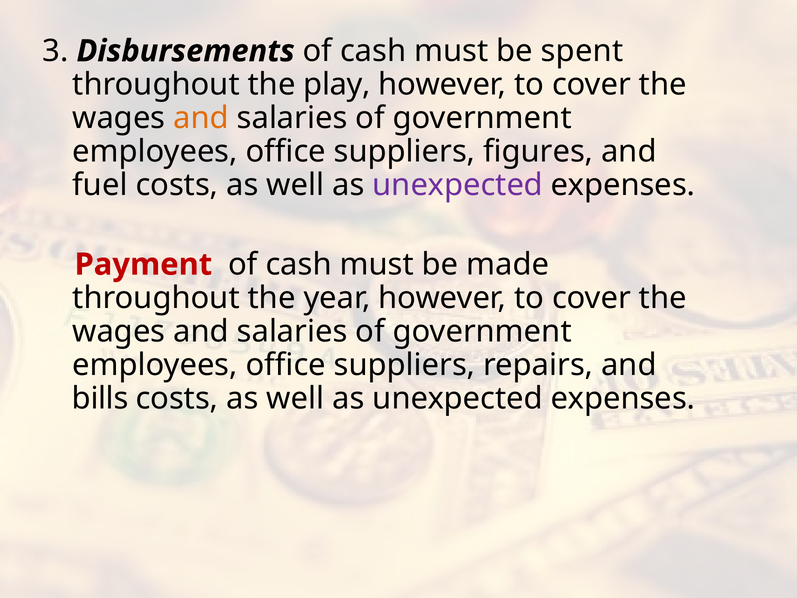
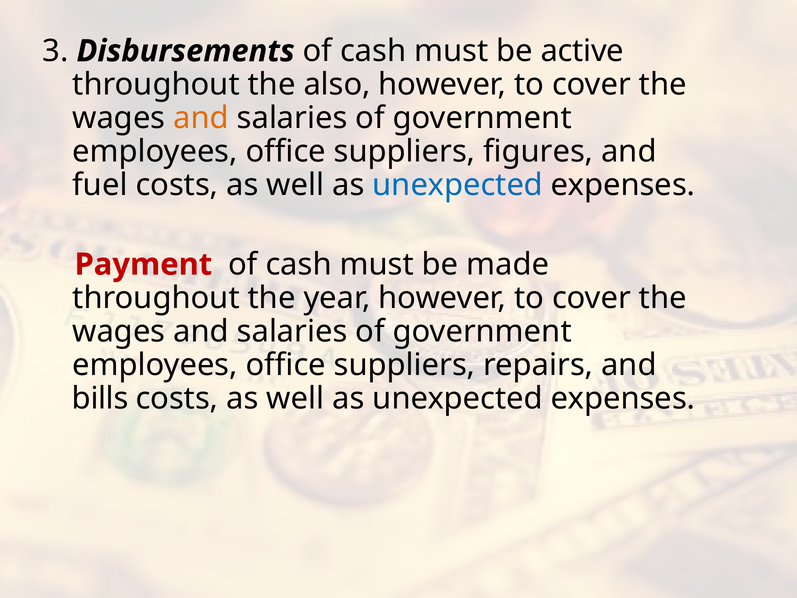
spent: spent -> active (582, 51)
play: play -> also (337, 85)
unexpected colour: purple -> blue (458, 185)
